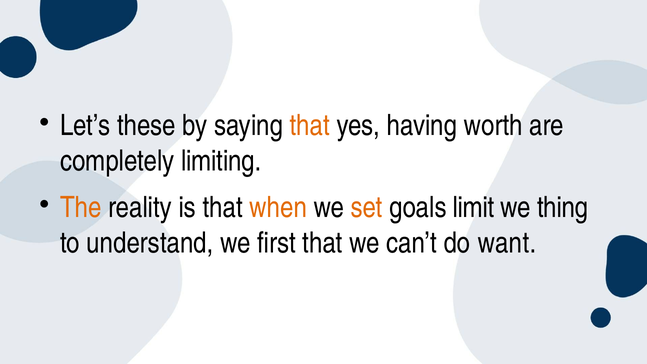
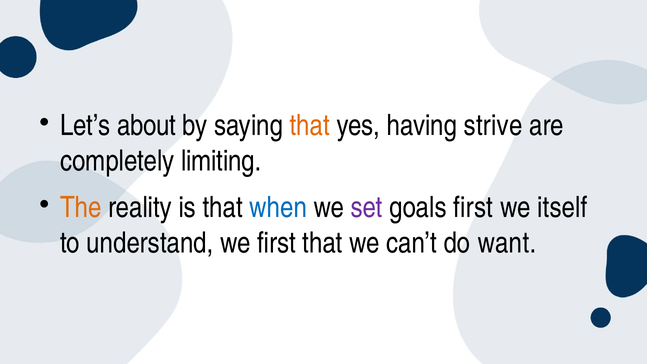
these: these -> about (147, 126)
worth: worth -> strive (493, 126)
when colour: orange -> blue (278, 208)
set colour: orange -> purple (367, 208)
goals limit: limit -> first (473, 208)
thing: thing -> itself (562, 208)
